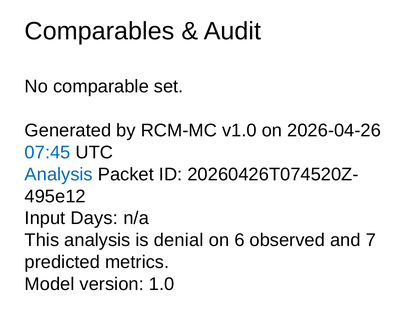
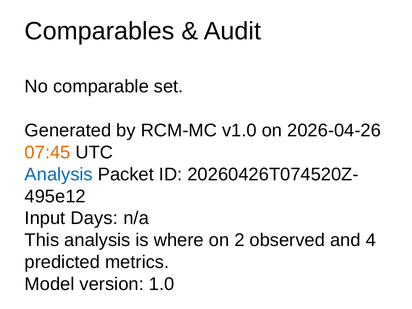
07:45 colour: blue -> orange (48, 152)
denial: denial -> where (179, 240)
6: 6 -> 2 (239, 240)
7: 7 -> 4 (371, 240)
